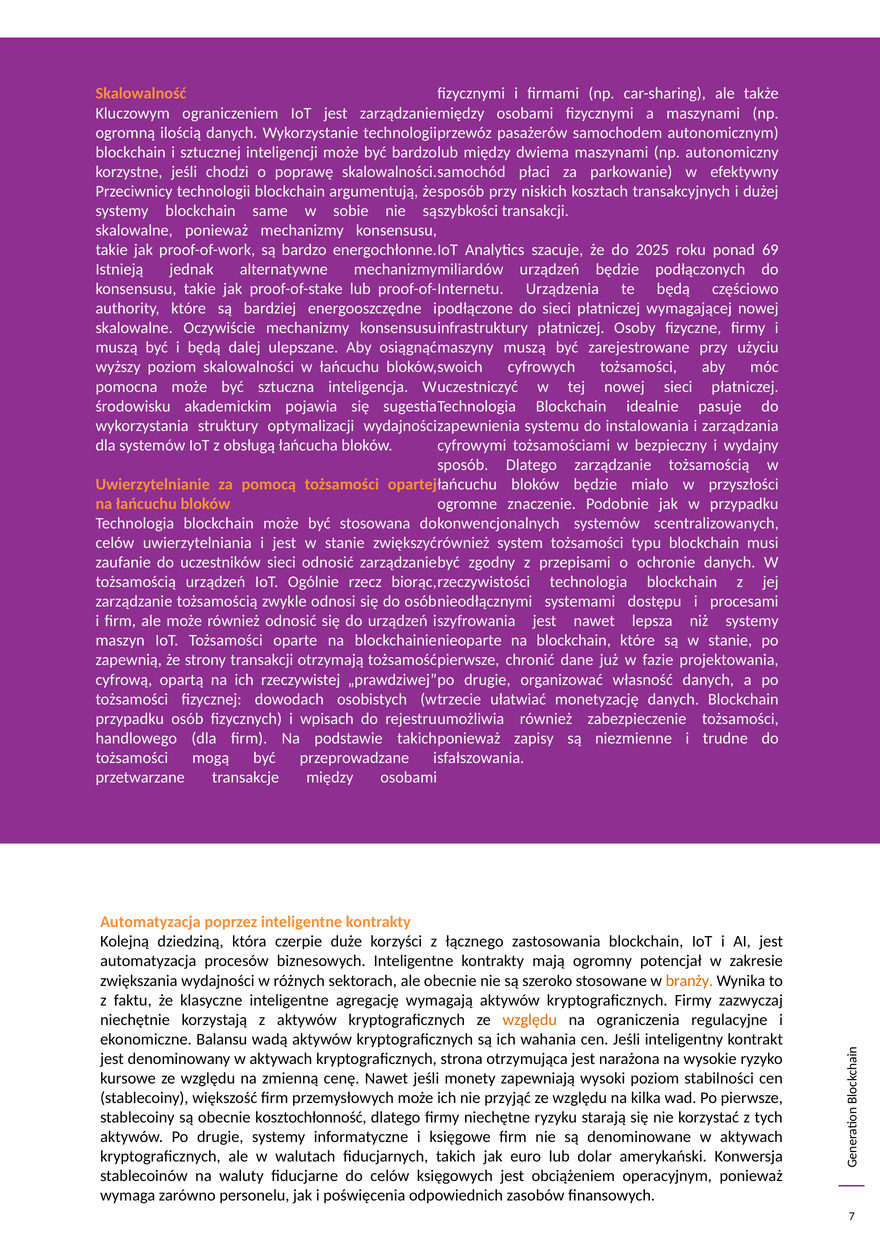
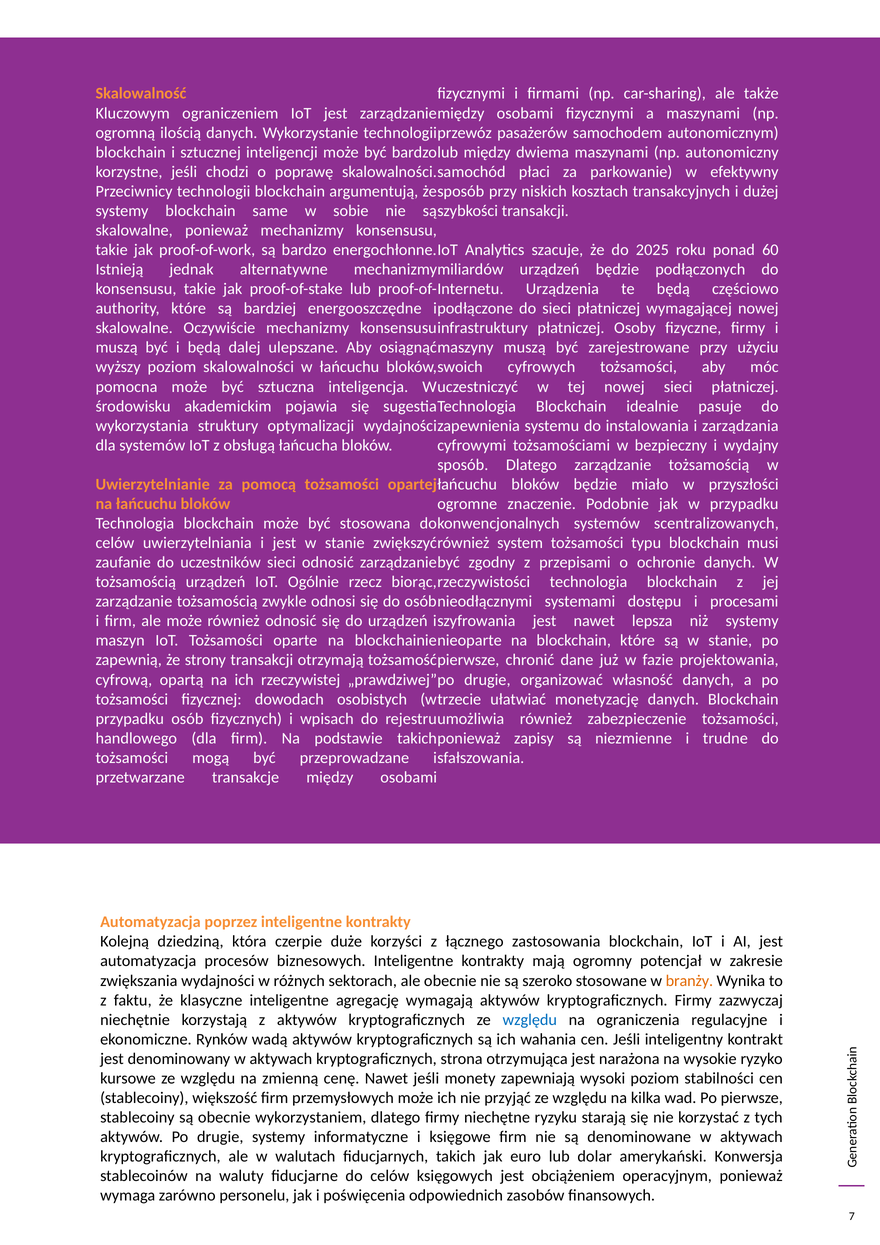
69: 69 -> 60 (770, 250)
względu colour: orange -> blue (530, 1019)
Balansu: Balansu -> Rynków (222, 1039)
kosztochłonność: kosztochłonność -> wykorzystaniem (311, 1117)
